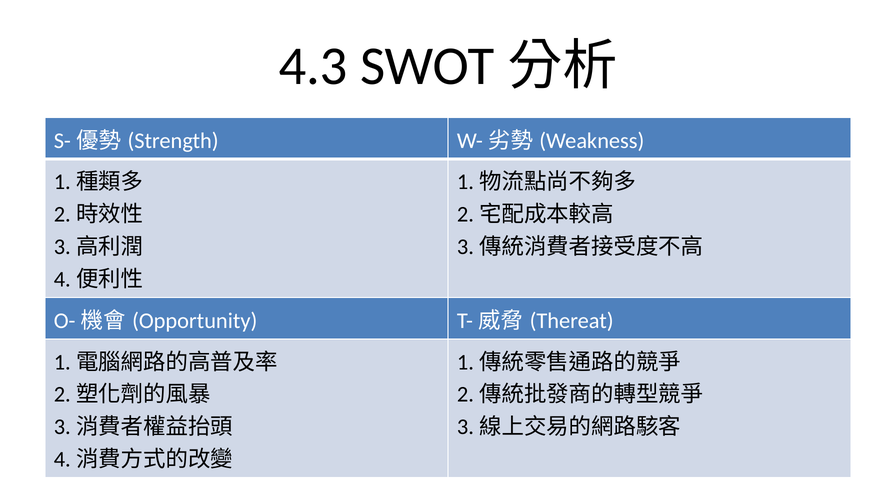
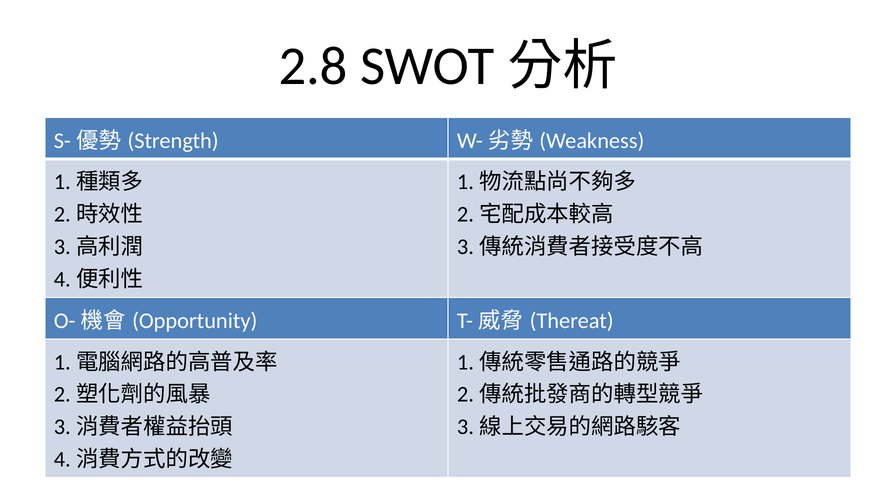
4.3: 4.3 -> 2.8 (313, 66)
